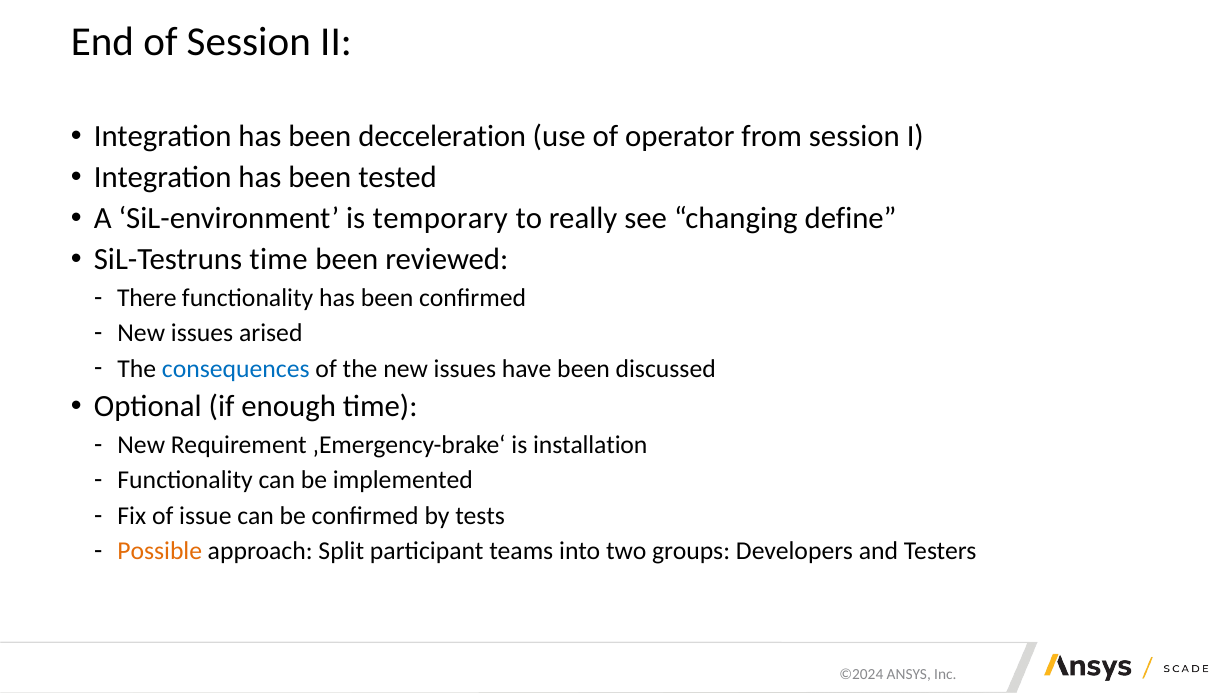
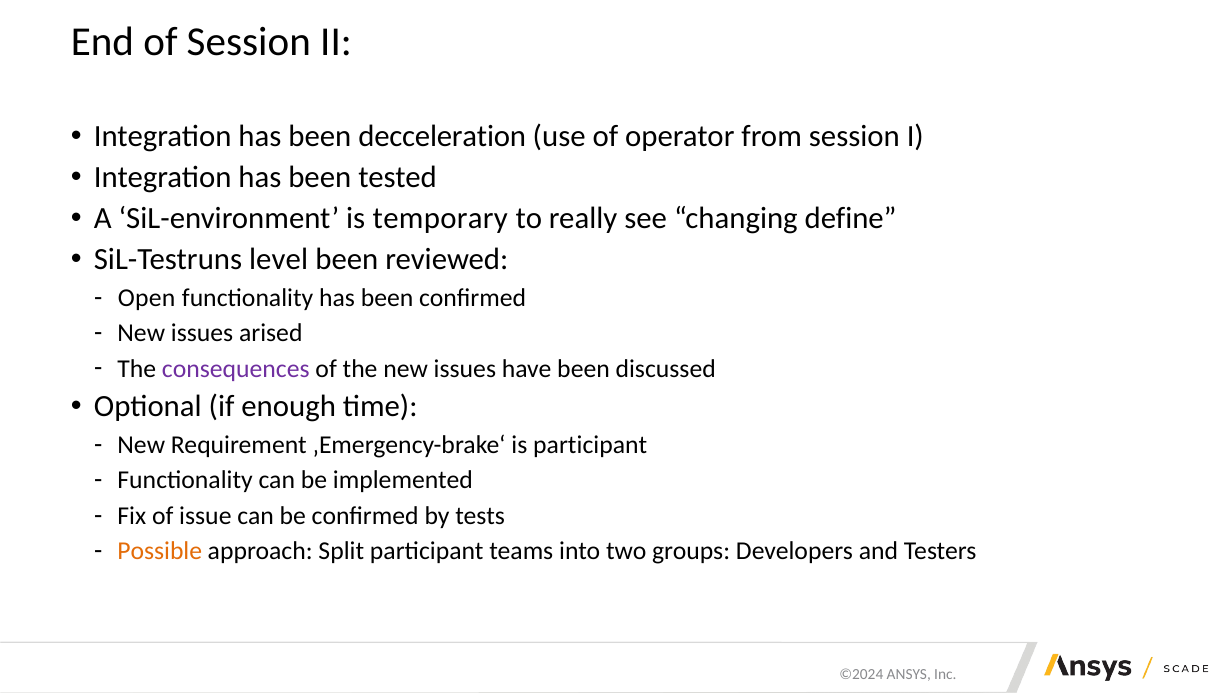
SiL-Testruns time: time -> level (279, 259)
There: There -> Open (147, 298)
consequences colour: blue -> purple (236, 369)
is installation: installation -> participant (590, 445)
